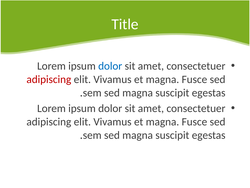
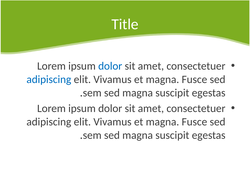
adipiscing colour: red -> blue (49, 79)
